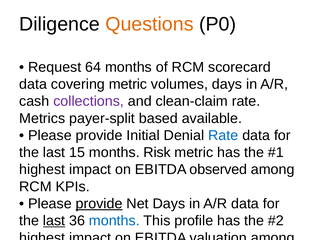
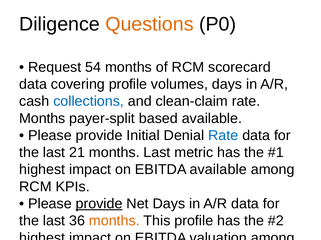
64: 64 -> 54 (93, 67)
covering metric: metric -> profile (128, 84)
collections colour: purple -> blue (89, 102)
Metrics: Metrics -> Months (42, 119)
15: 15 -> 21 (77, 153)
months Risk: Risk -> Last (157, 153)
EBITDA observed: observed -> available (218, 170)
last underline: present -> none (54, 221)
months colour: blue -> orange (114, 221)
